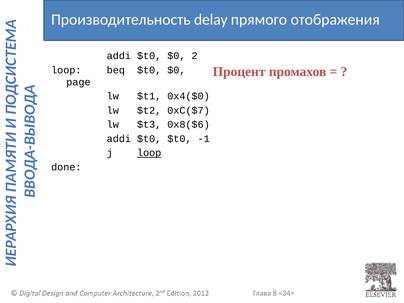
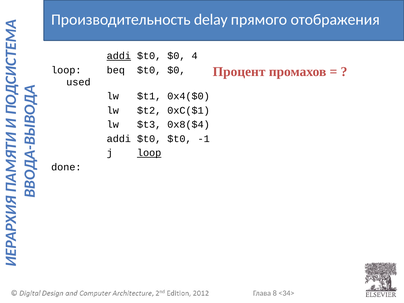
addi underline: none -> present (119, 56)
2: 2 -> 4 (195, 56)
page: page -> used (78, 82)
0xC($7: 0xC($7 -> 0xC($1 (189, 110)
0x8($6: 0x8($6 -> 0x8($4 (189, 125)
